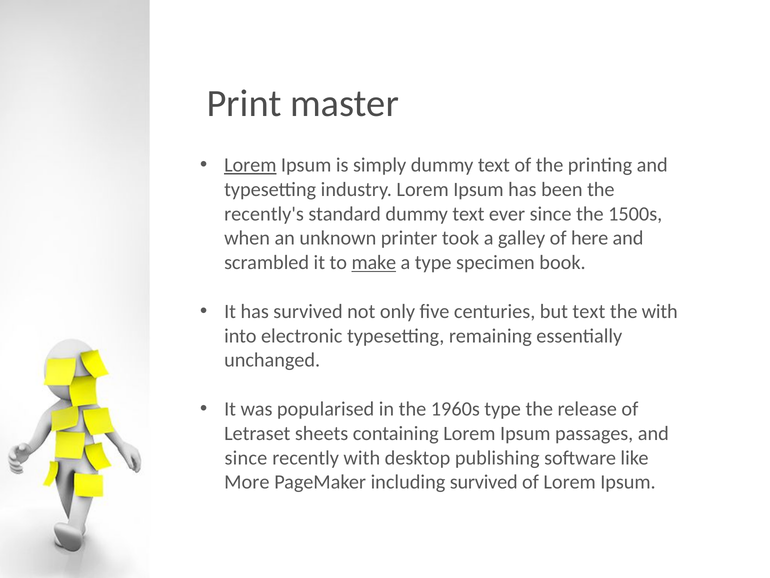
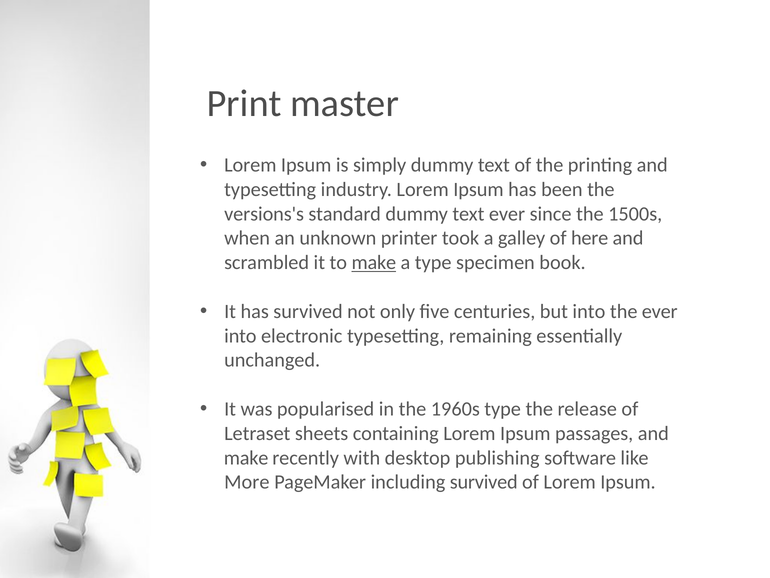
Lorem underline: present -> none (250, 165)
recently's: recently's -> versions's (264, 214)
but text: text -> into (589, 311)
the with: with -> ever (660, 311)
since: since -> make (246, 457)
